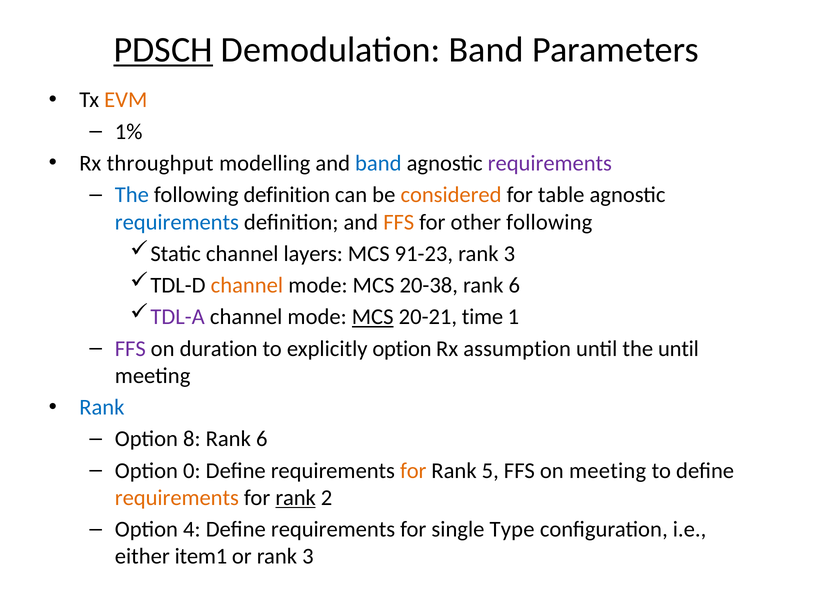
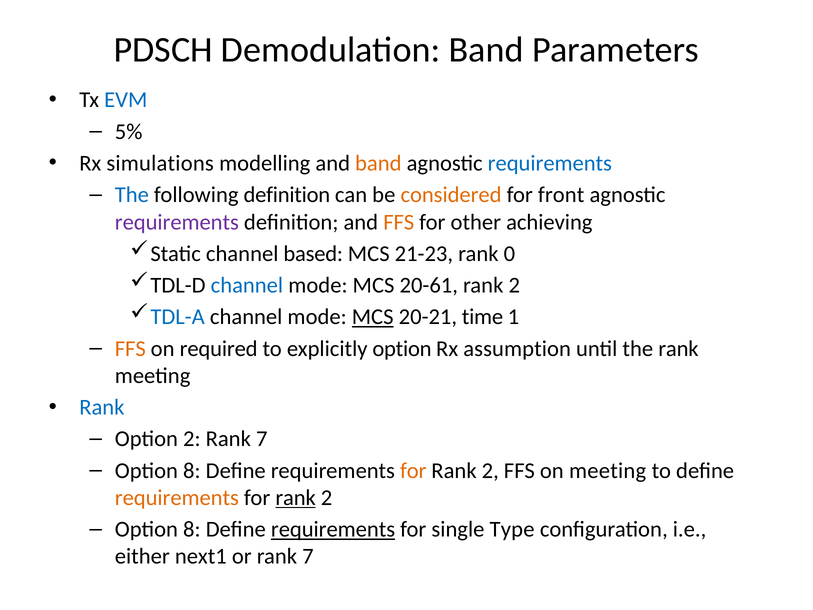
PDSCH underline: present -> none (163, 50)
EVM colour: orange -> blue (126, 100)
1%: 1% -> 5% (129, 132)
throughput: throughput -> simulations (160, 163)
band colour: blue -> orange (378, 163)
requirements colour: purple -> blue (550, 163)
table: table -> front (561, 195)
requirements colour: blue -> purple (177, 222)
other following: following -> achieving (549, 222)
layers: layers -> based (313, 254)
91-23: 91-23 -> 21-23 (424, 254)
3: 3 -> 0 (509, 254)
channel colour: orange -> blue (247, 285)
20-38: 20-38 -> 20-61 (429, 285)
6: 6 -> 2 (514, 285)
TDL-A colour: purple -> blue (178, 317)
FFS colour: purple -> orange (130, 348)
duration: duration -> required (219, 348)
the until: until -> rank (678, 348)
Option 8: 8 -> 2 (192, 439)
6: 6 -> 7 (262, 439)
0: 0 -> 8 (192, 470)
5: 5 -> 2 (490, 470)
4: 4 -> 8 (192, 529)
requirements underline: none -> present (333, 529)
item1: item1 -> next1 (201, 556)
or rank 3: 3 -> 7 (308, 556)
